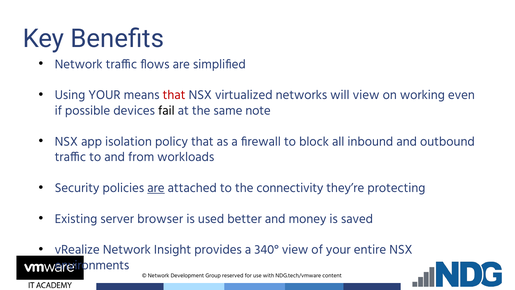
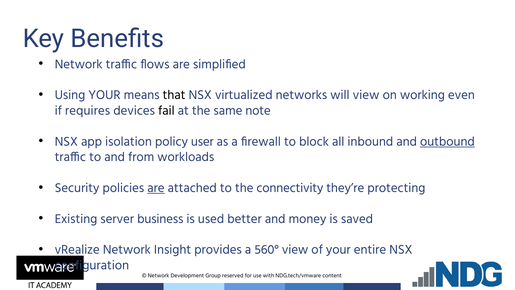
that colour: red -> black (174, 95)
possible: possible -> requires (88, 110)
policy that: that -> user (202, 141)
outbound underline: none -> present (447, 141)
browser: browser -> business (160, 219)
340°: 340° -> 560° (267, 249)
environments: environments -> configuration (92, 265)
